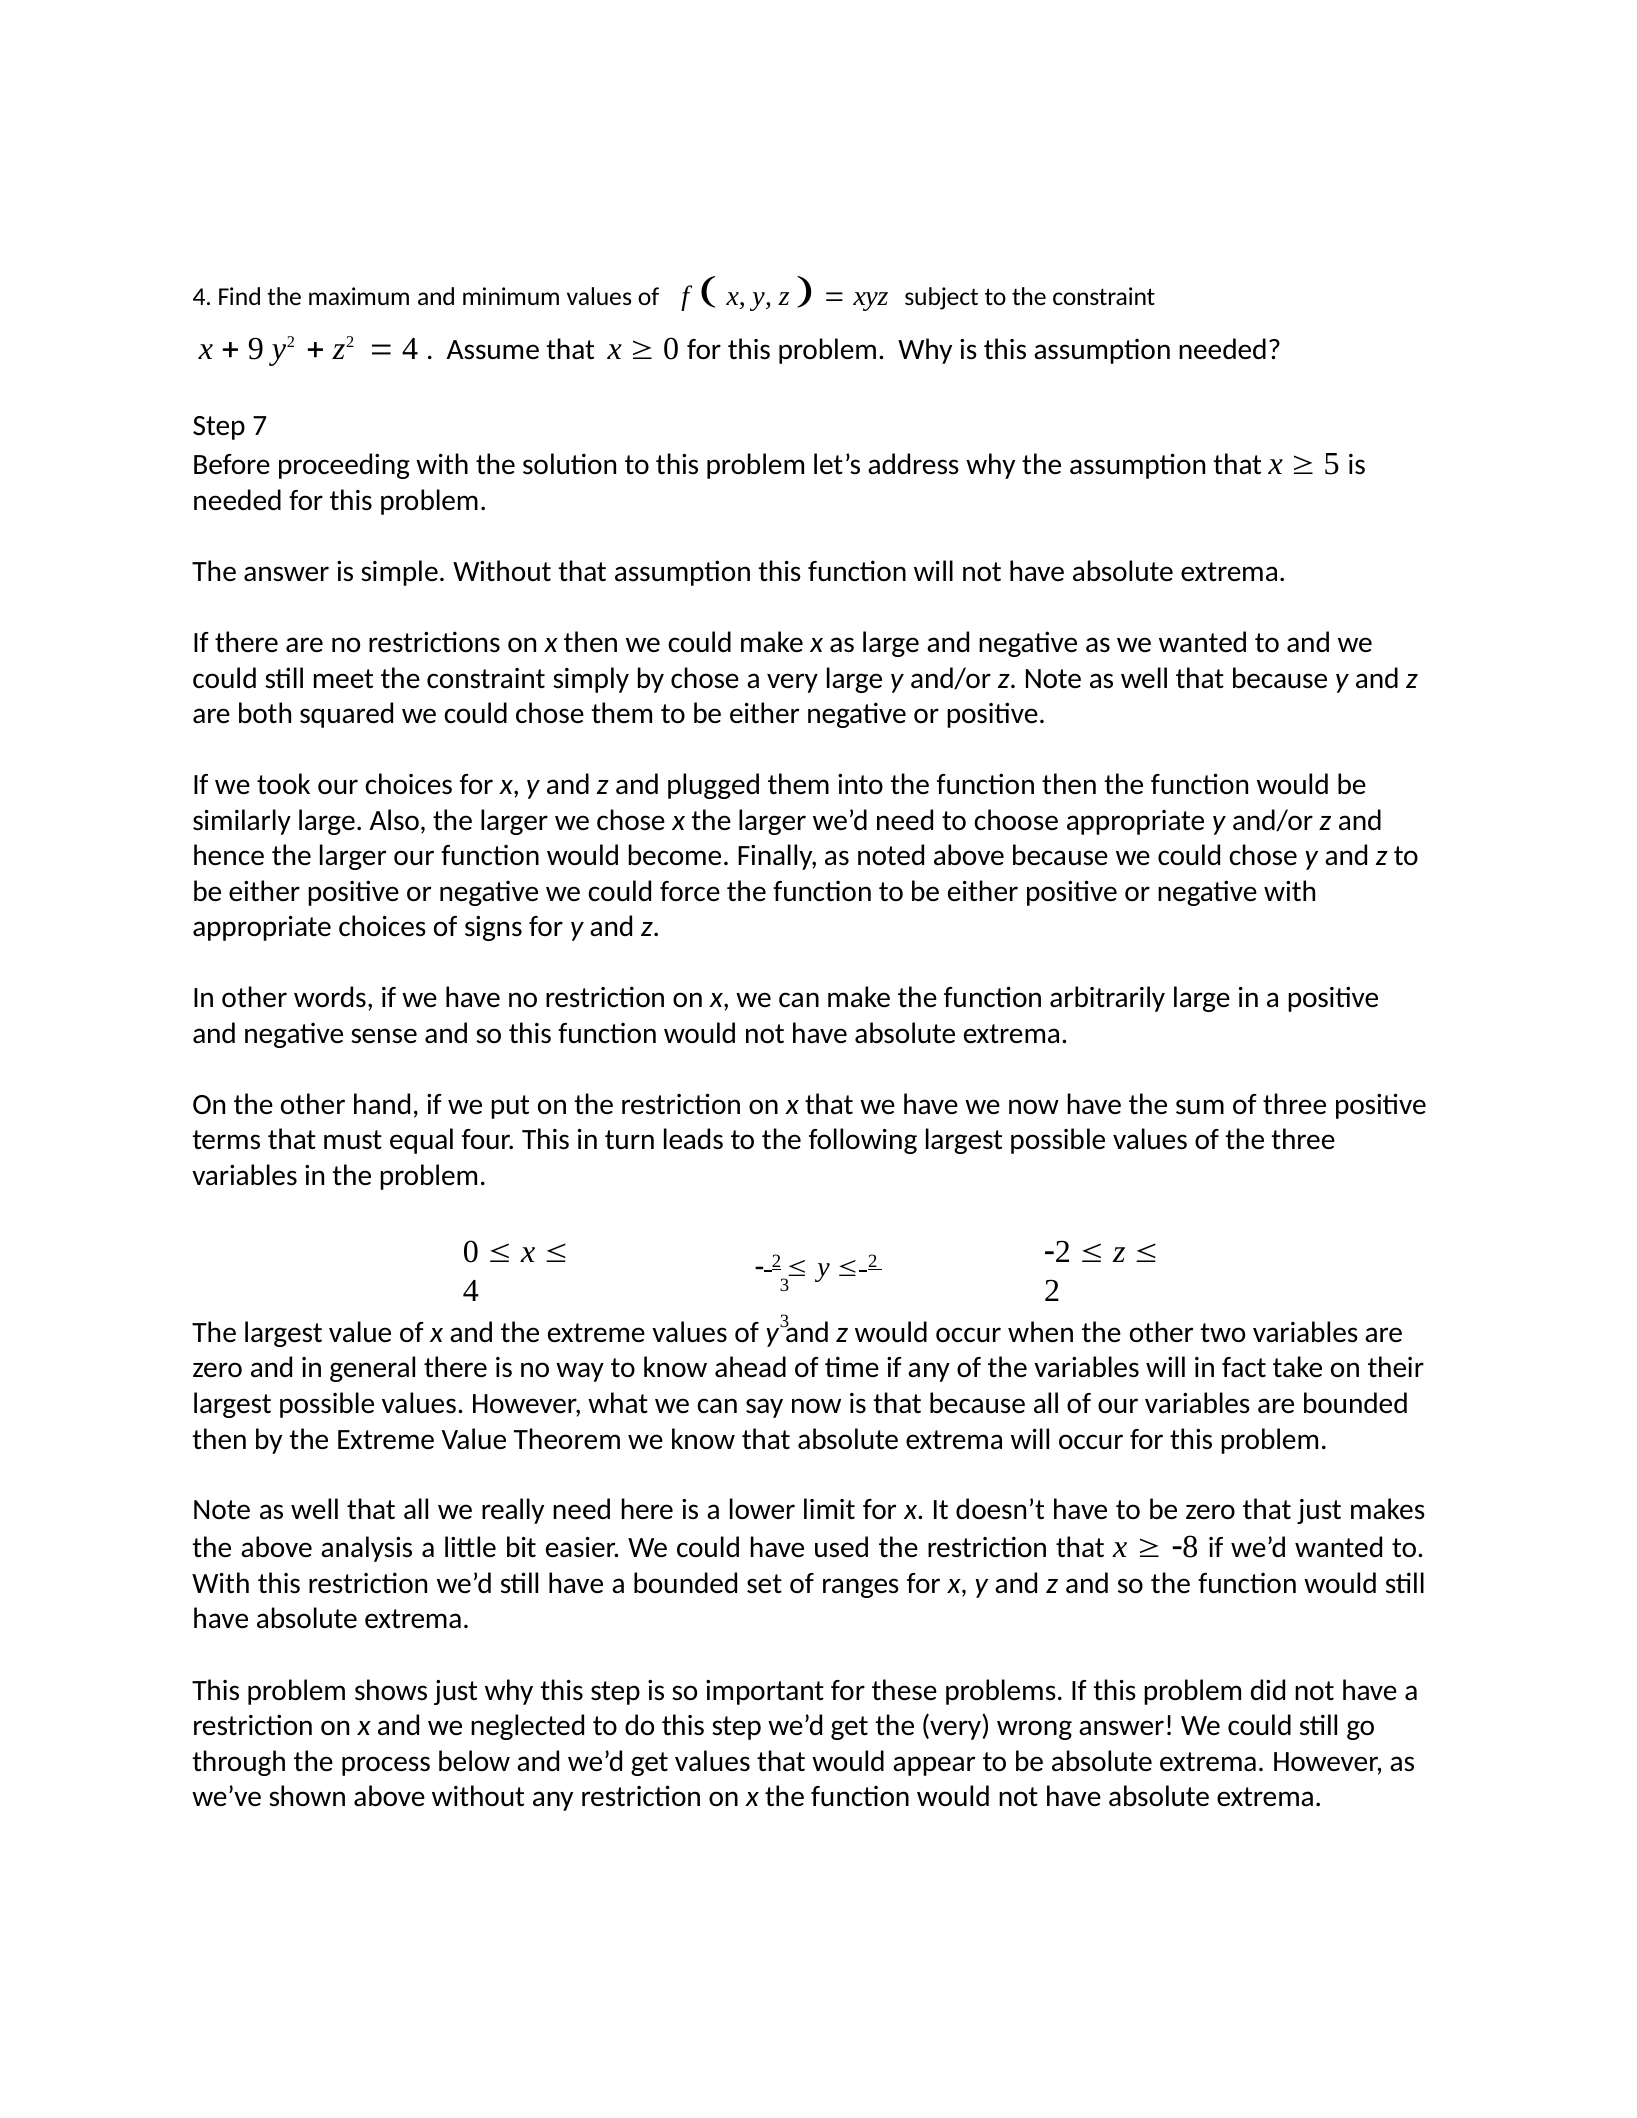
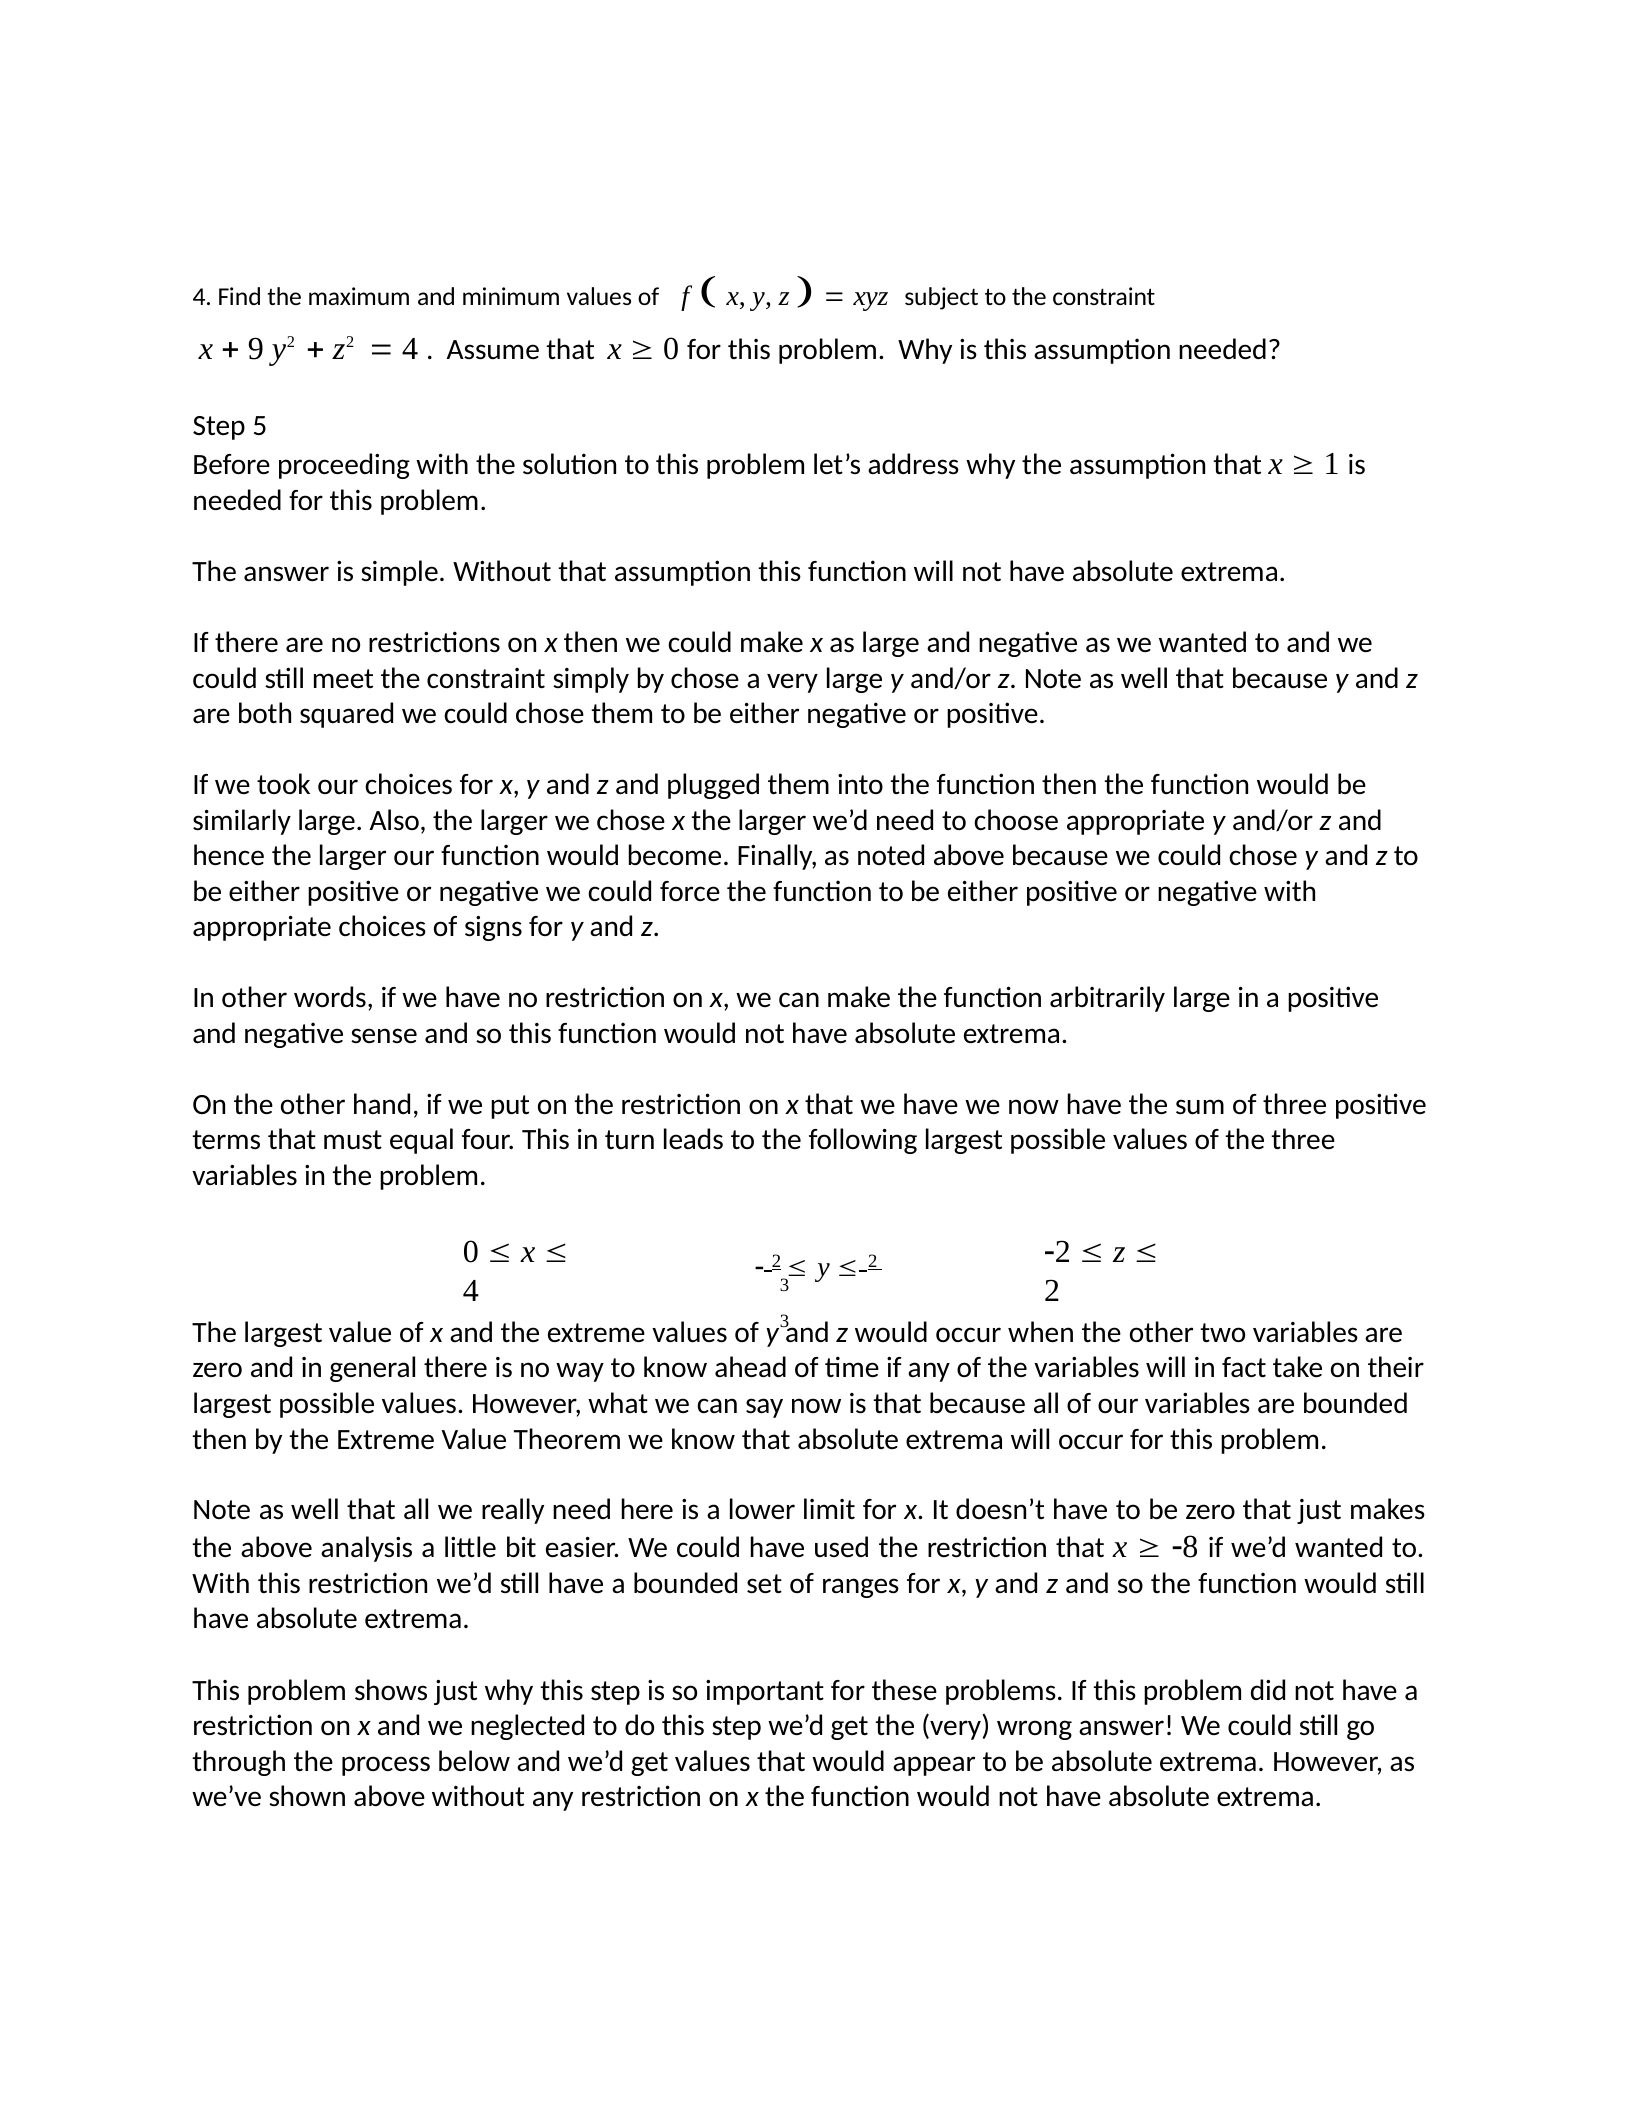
7: 7 -> 5 (260, 426)
5: 5 -> 1 (1332, 464)
